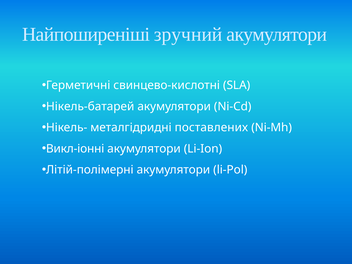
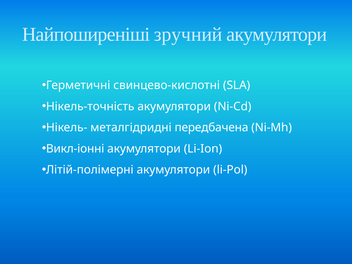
Нікель-батарей: Нікель-батарей -> Нікель-точність (90, 106)
поставлених: поставлених -> передбачена (211, 128)
